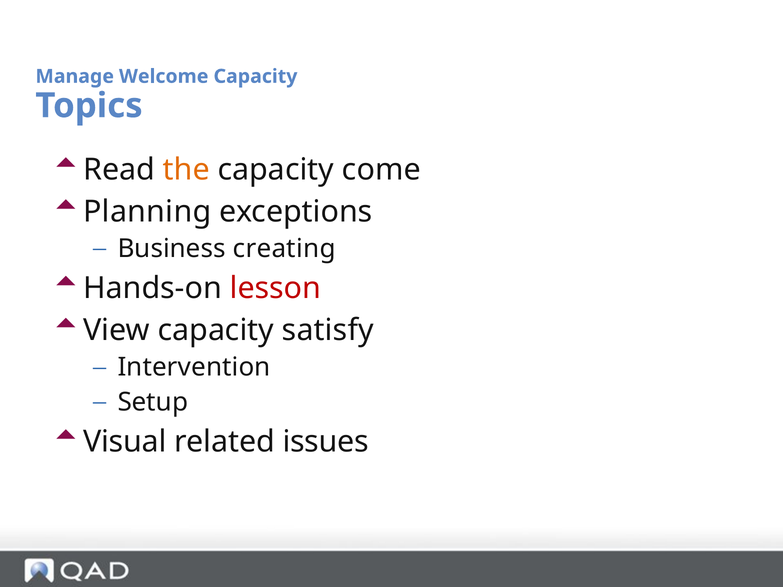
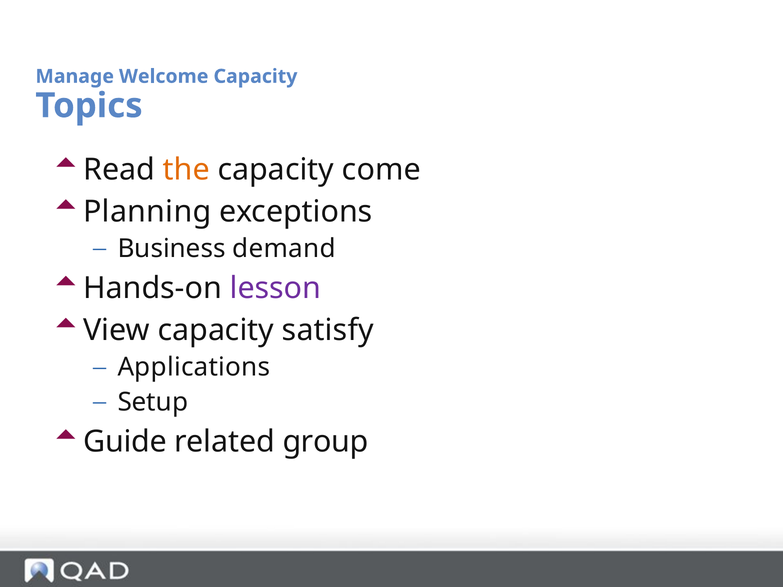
creating: creating -> demand (284, 249)
lesson colour: red -> purple (275, 288)
Intervention: Intervention -> Applications (194, 368)
Visual: Visual -> Guide (125, 442)
issues: issues -> group (326, 442)
